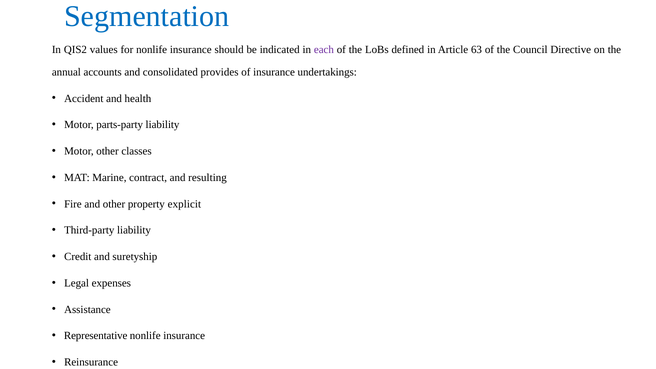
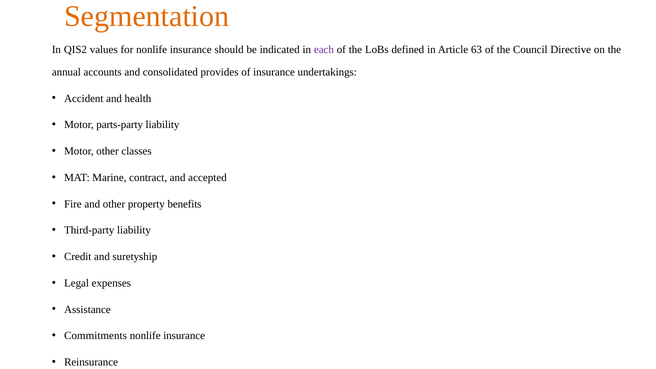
Segmentation colour: blue -> orange (147, 16)
resulting: resulting -> accepted (208, 178)
explicit: explicit -> benefits (185, 204)
Representative: Representative -> Commitments (96, 336)
